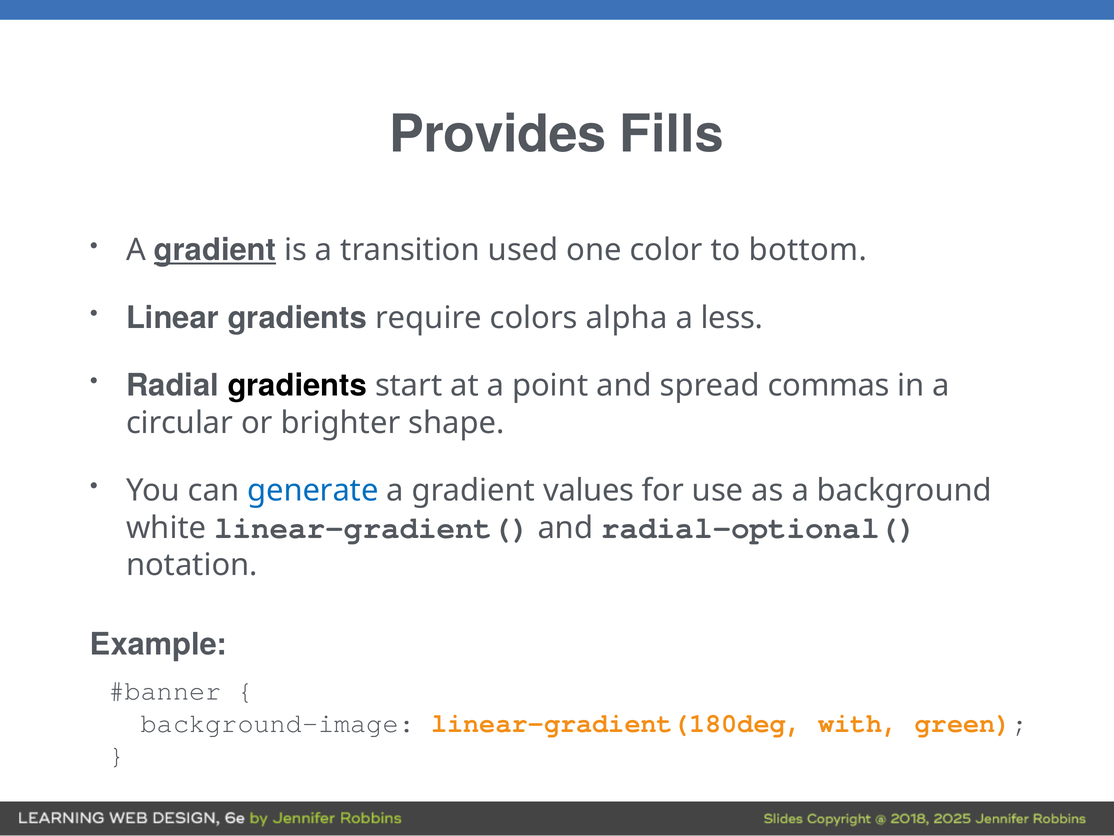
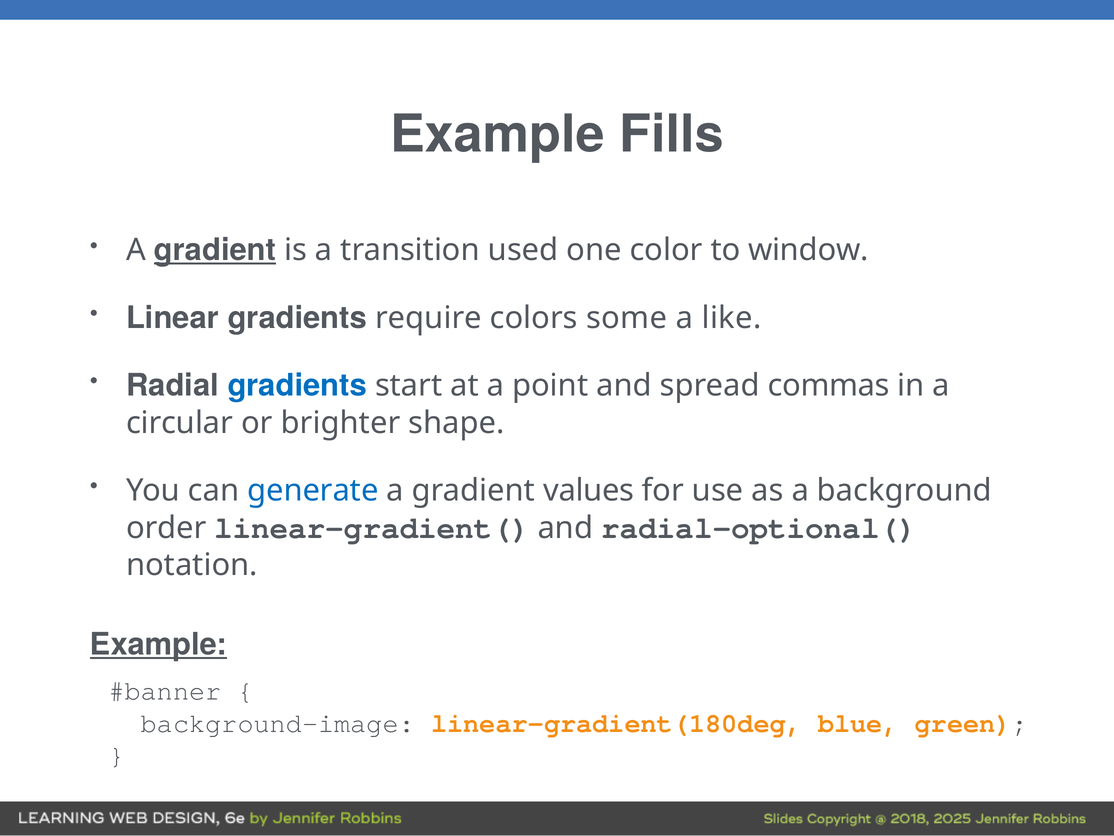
Provides: Provides -> Example (497, 134)
bottom: bottom -> window (808, 250)
alpha: alpha -> some (627, 318)
less: less -> like (732, 318)
gradients colour: black -> blue (297, 385)
white: white -> order (166, 527)
Example underline: none -> present (159, 644)
with: with -> blue (858, 723)
